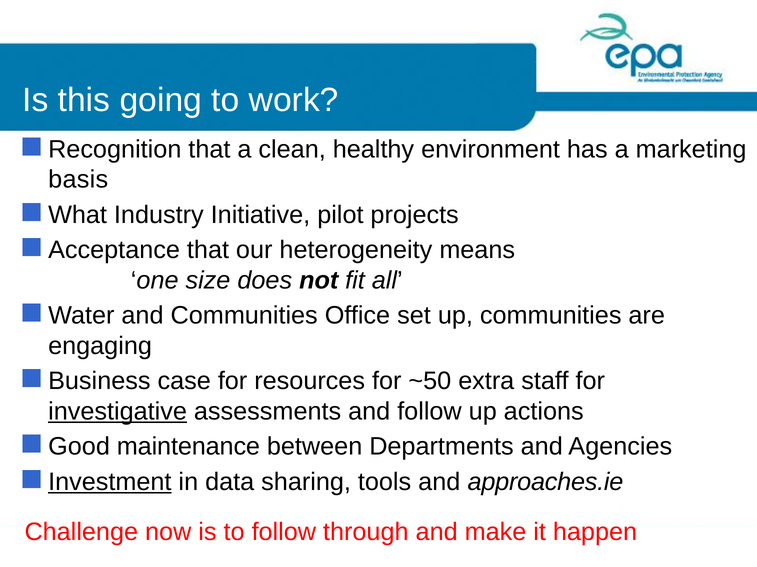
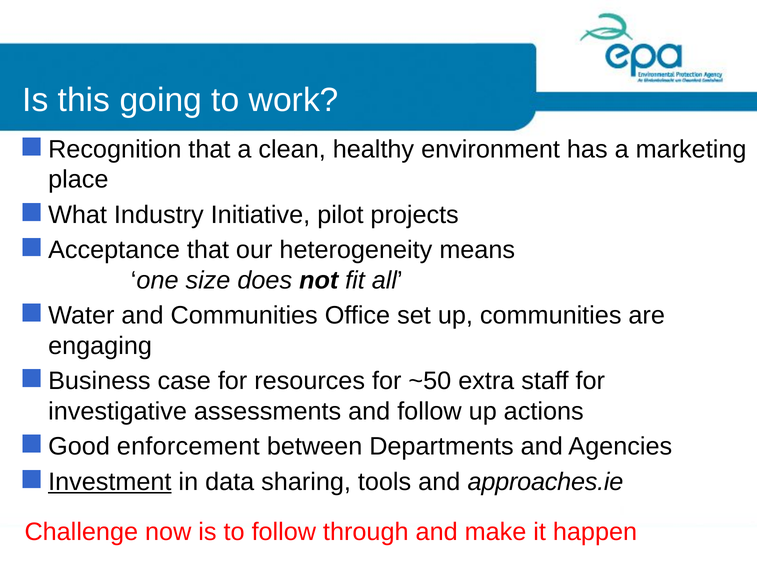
basis: basis -> place (78, 180)
investigative underline: present -> none (118, 412)
maintenance: maintenance -> enforcement (188, 447)
